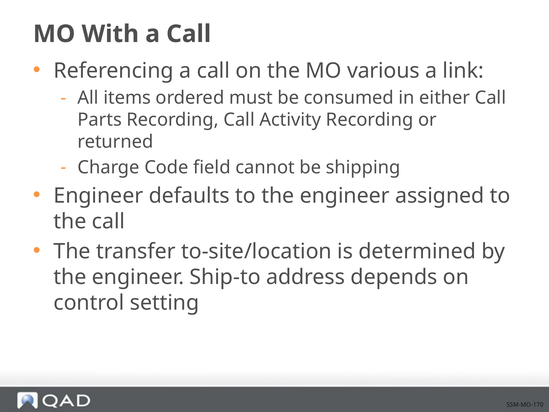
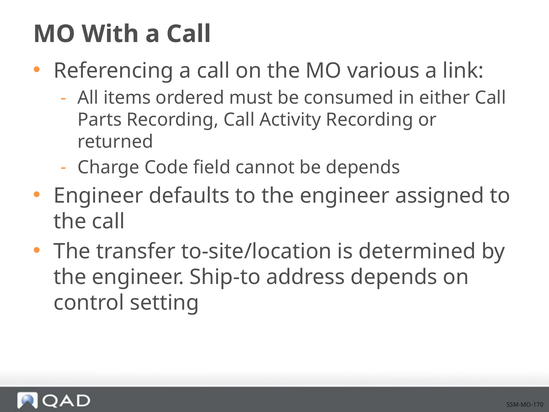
be shipping: shipping -> depends (363, 167)
